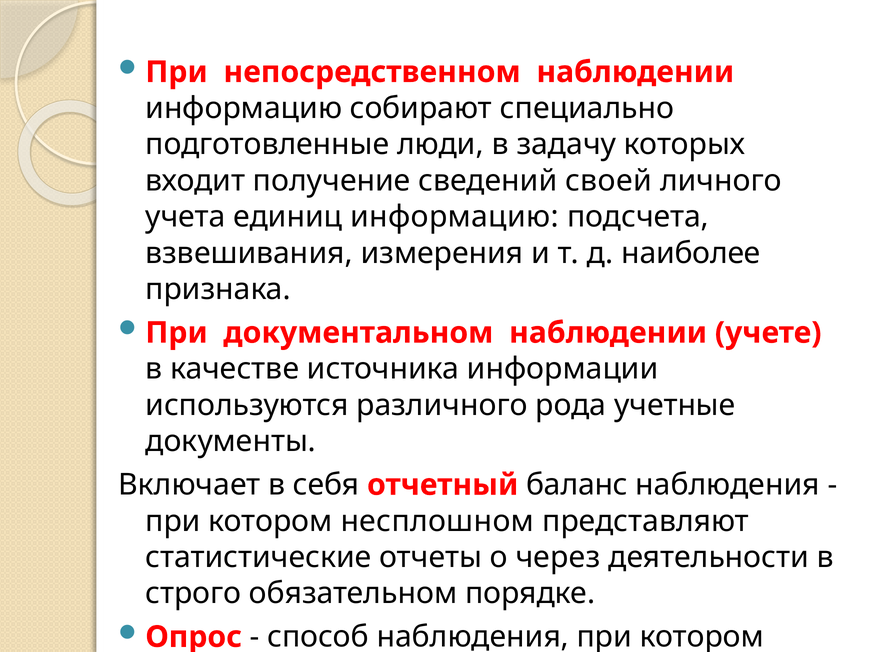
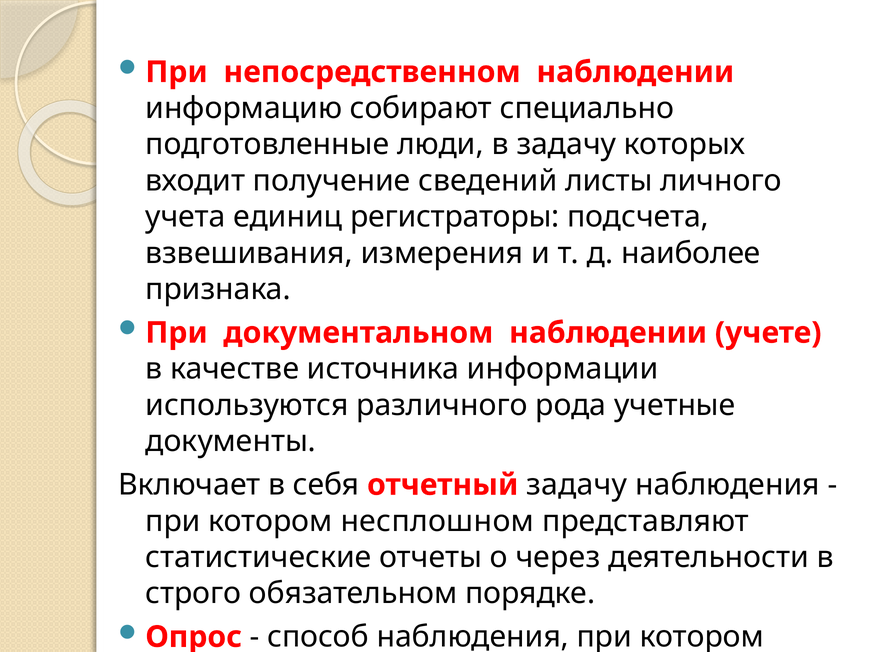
своей: своей -> листы (609, 181)
единиц информацию: информацию -> регистраторы (455, 217)
отчетный баланс: баланс -> задачу (577, 485)
